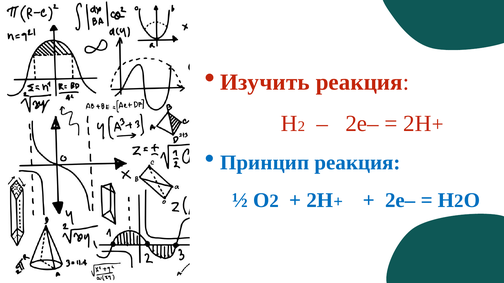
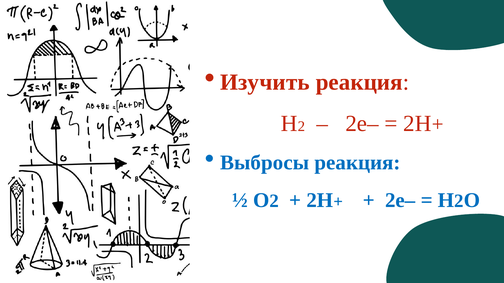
Принцип: Принцип -> Выбросы (265, 163)
